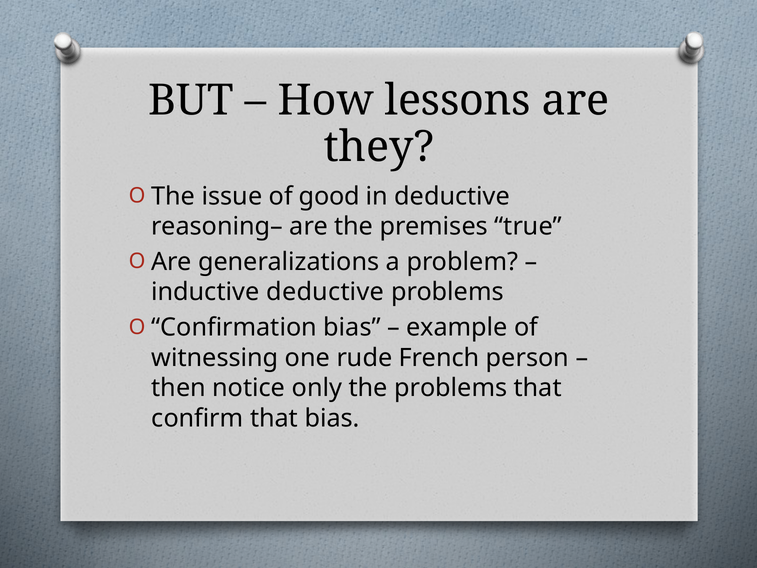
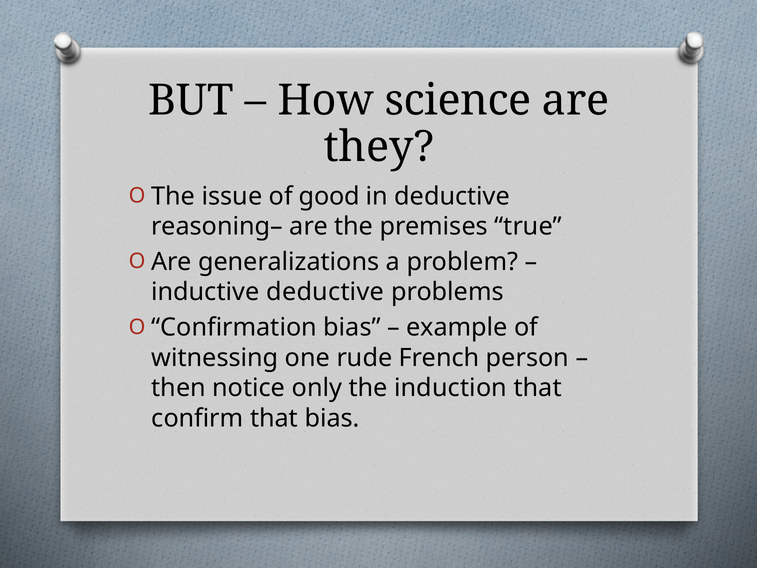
lessons: lessons -> science (458, 100)
the problems: problems -> induction (451, 388)
